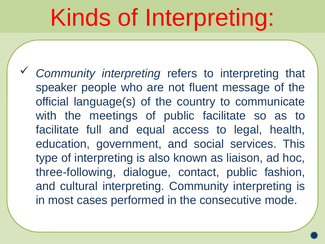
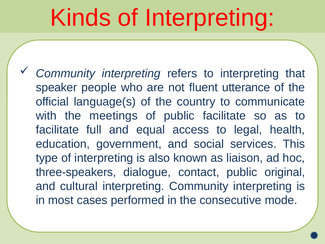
message: message -> utterance (246, 87)
three-following: three-following -> three-speakers (76, 172)
fashion: fashion -> original (285, 172)
